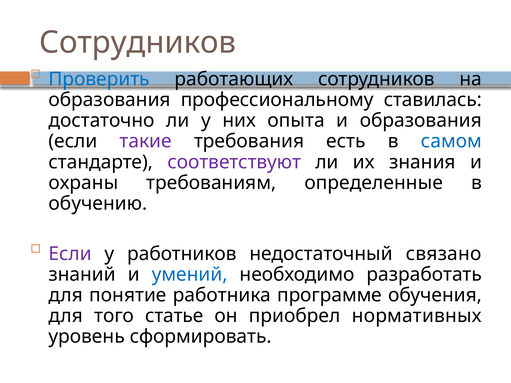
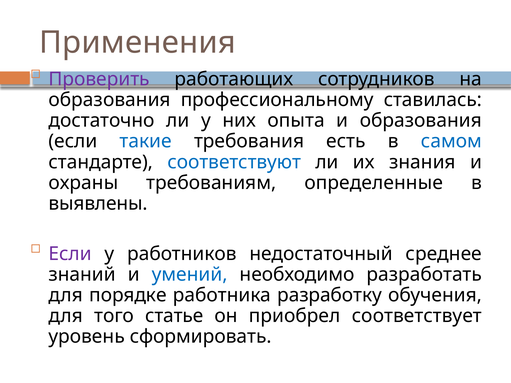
Сотрудников: Сотрудников -> Применения (138, 43)
Проверить colour: blue -> purple (99, 79)
такие colour: purple -> blue (146, 141)
соответствуют colour: purple -> blue (234, 162)
обучению: обучению -> выявлены (98, 204)
связано: связано -> среднее (444, 254)
понятие: понятие -> порядке (128, 295)
программе: программе -> разработку (330, 295)
нормативных: нормативных -> соответствует (417, 316)
